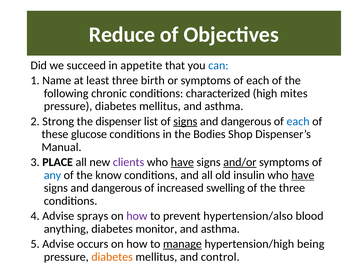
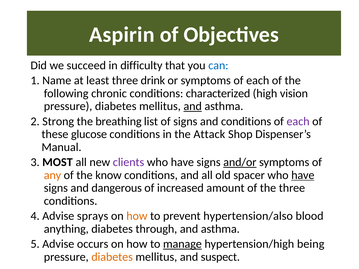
Reduce: Reduce -> Aspirin (122, 35)
appetite: appetite -> difficulty (141, 65)
birth: birth -> drink (153, 81)
mites: mites -> vision (294, 93)
and underline: none -> present (193, 106)
dispenser: dispenser -> breathing (119, 121)
signs underline: present -> none (185, 121)
dangerous: dangerous -> conditions (246, 121)
each colour: blue -> purple (298, 121)
Bodies: Bodies -> Attack (209, 134)
PLACE: PLACE -> MOST (57, 162)
have underline: present -> none (182, 162)
any colour: blue -> orange (52, 175)
insulin: insulin -> spacer (249, 175)
swelling: swelling -> amount (225, 188)
how colour: purple -> orange (137, 216)
monitor: monitor -> through (156, 229)
control: control -> suspect (220, 257)
